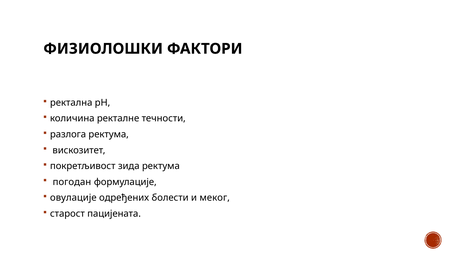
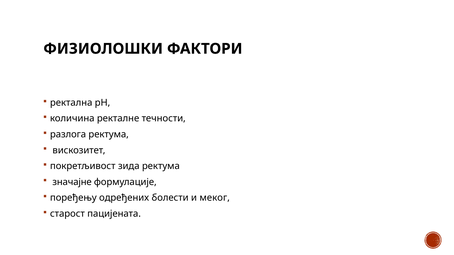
погодан: погодан -> значајне (72, 182)
овулације: овулације -> поређењу (73, 198)
